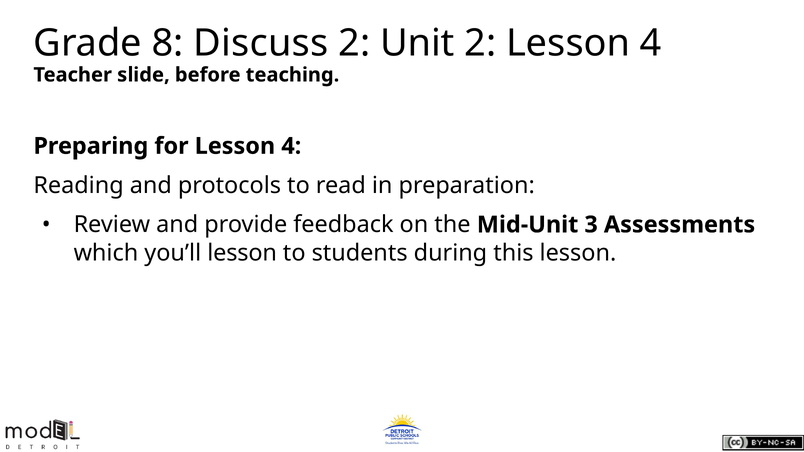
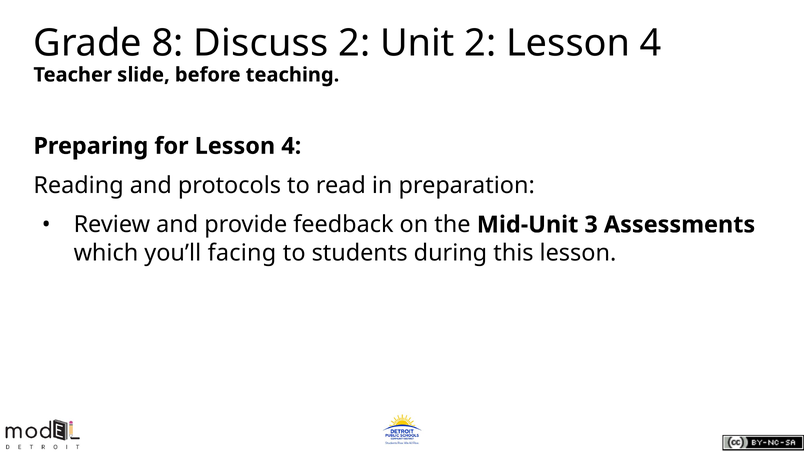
you’ll lesson: lesson -> facing (242, 253)
